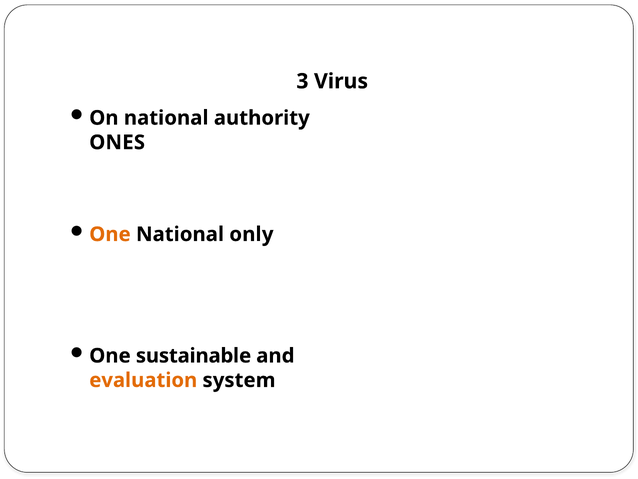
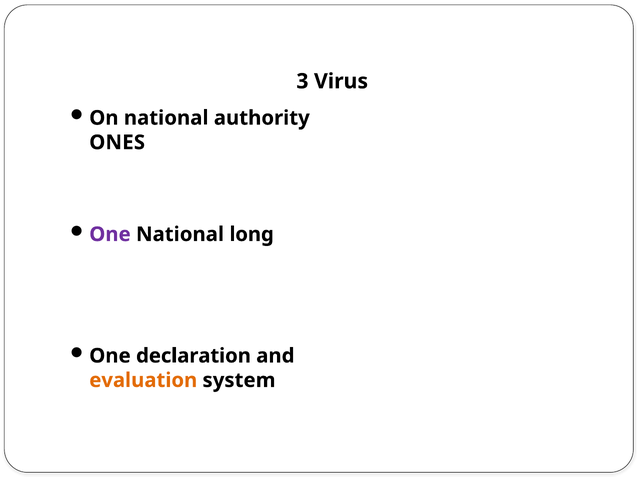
One colour: orange -> purple (110, 234)
only: only -> long (252, 234)
sustainable: sustainable -> declaration (193, 355)
